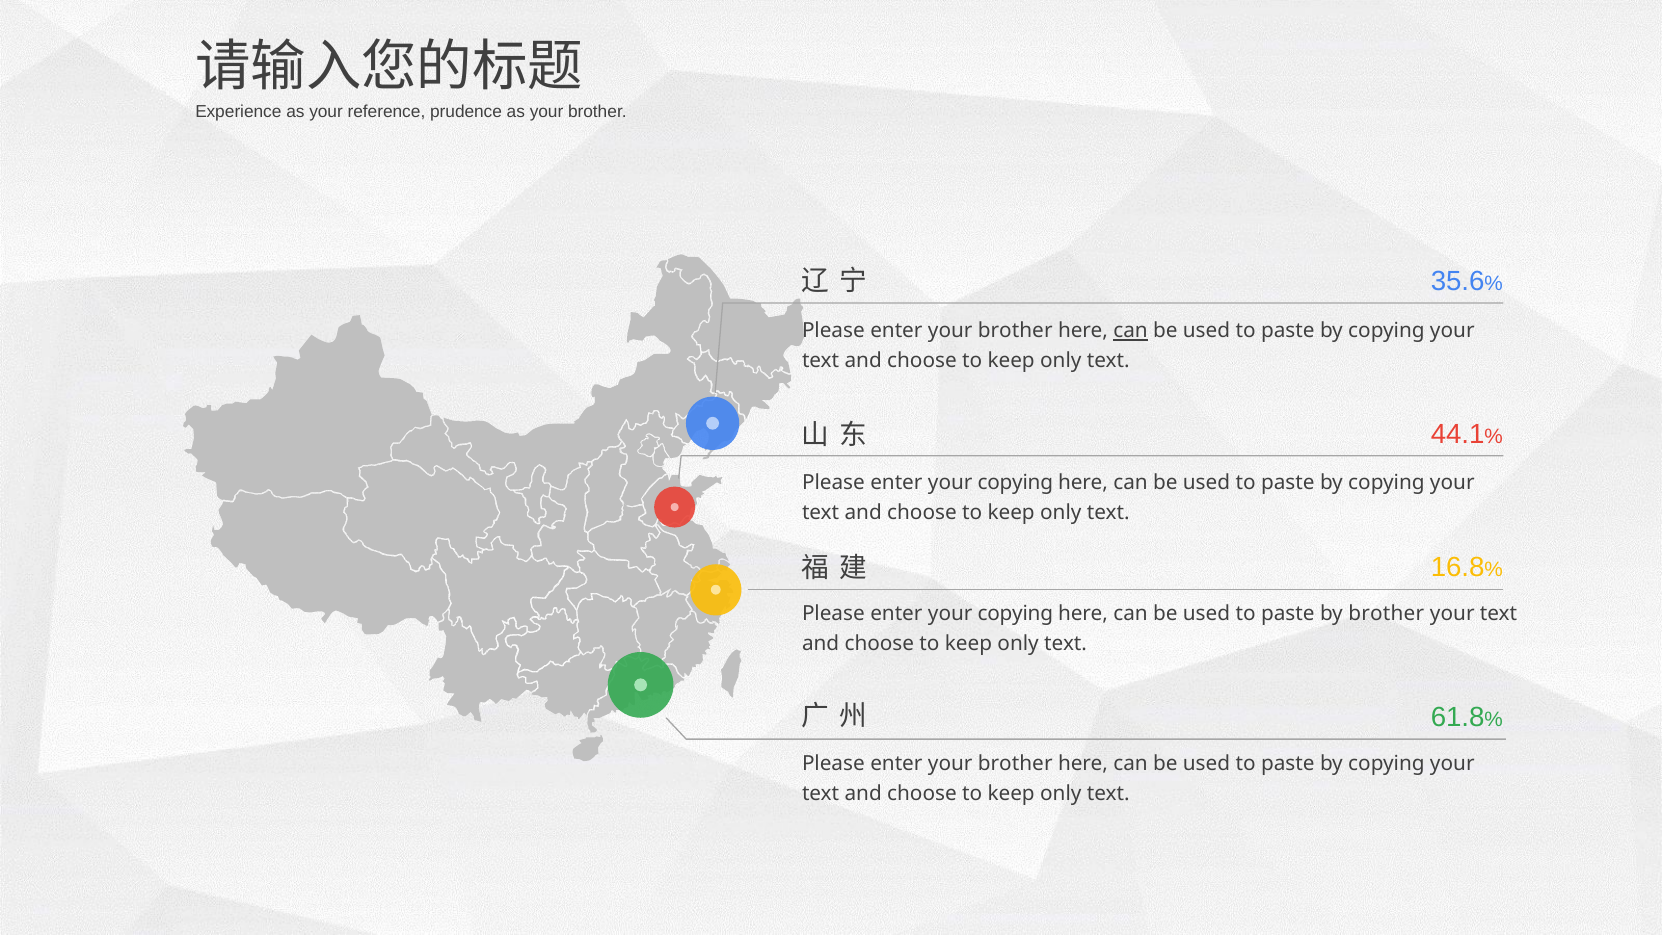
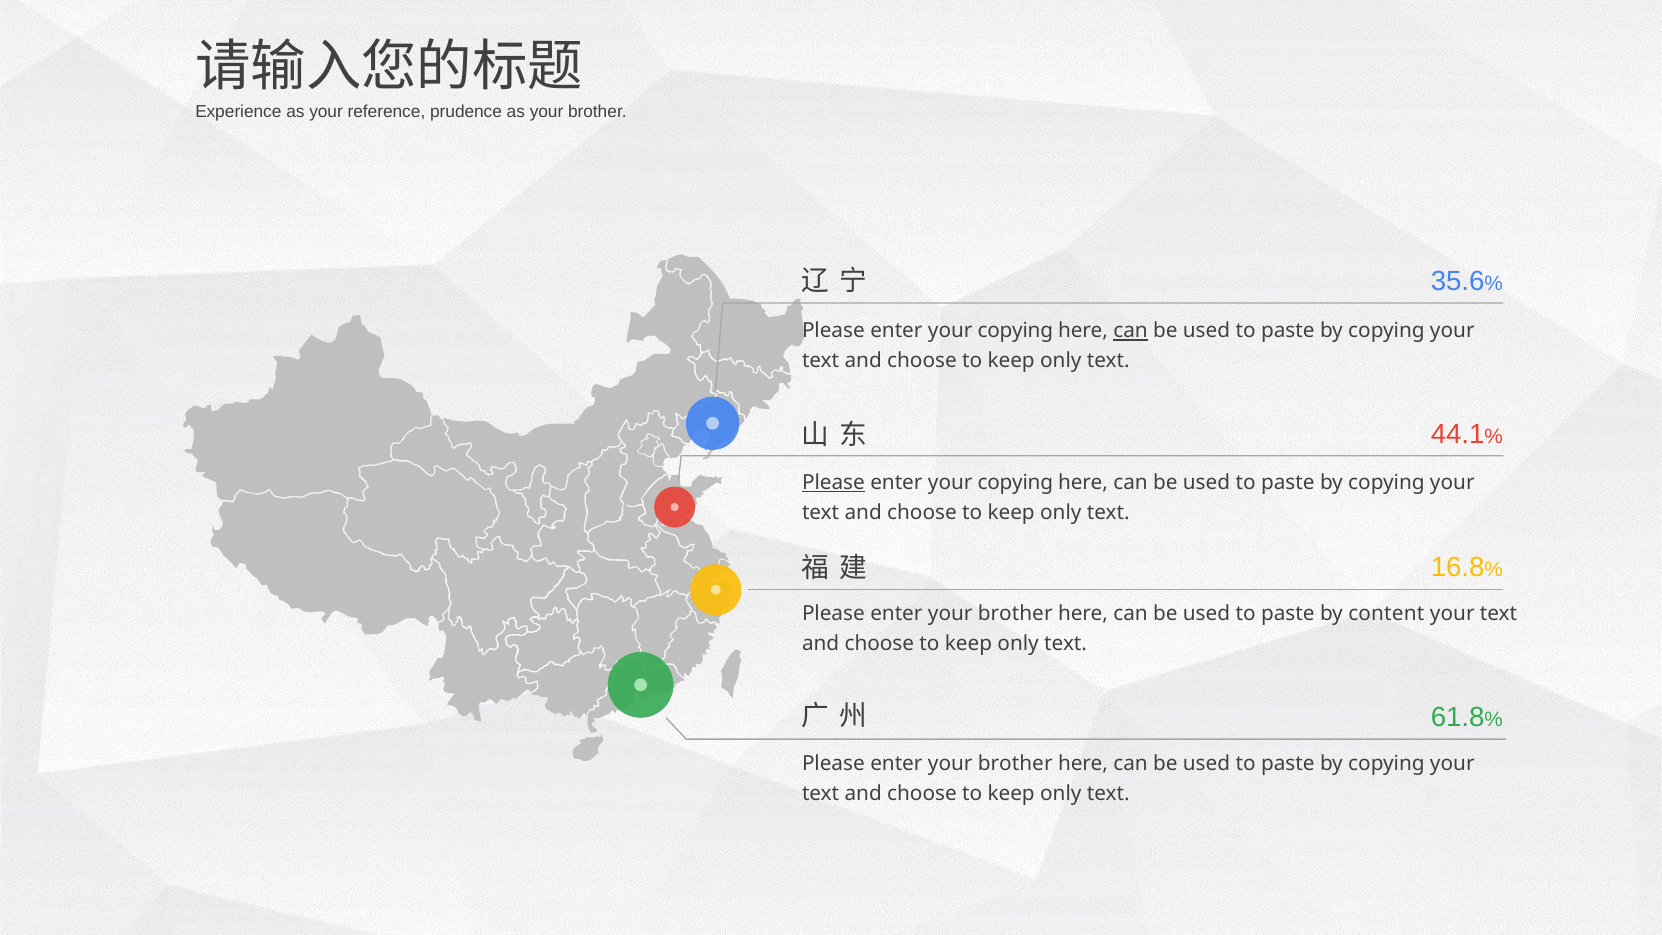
brother: brother -> copying (1015, 331)
Please underline: none -> present (833, 482)
copying: copying -> brother (1015, 614)
by brother: brother -> content (1386, 614)
